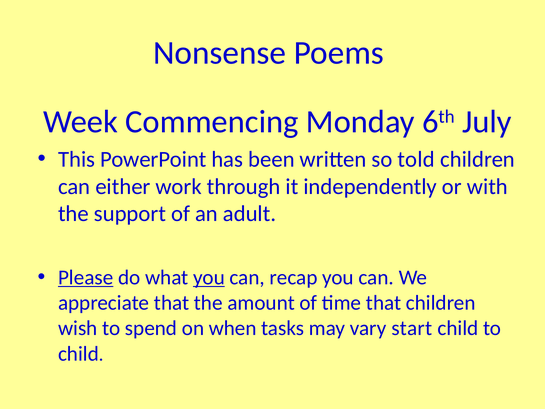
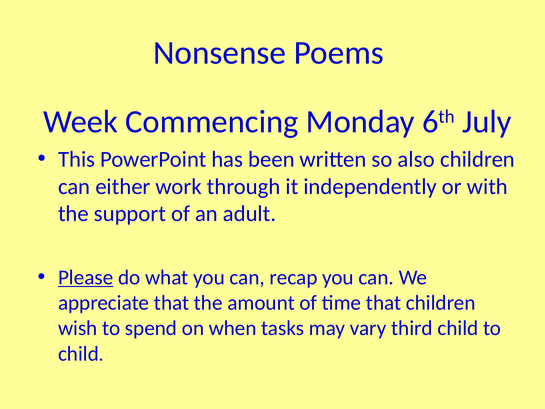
told: told -> also (416, 159)
you underline: present -> none (209, 277)
start: start -> third (412, 328)
